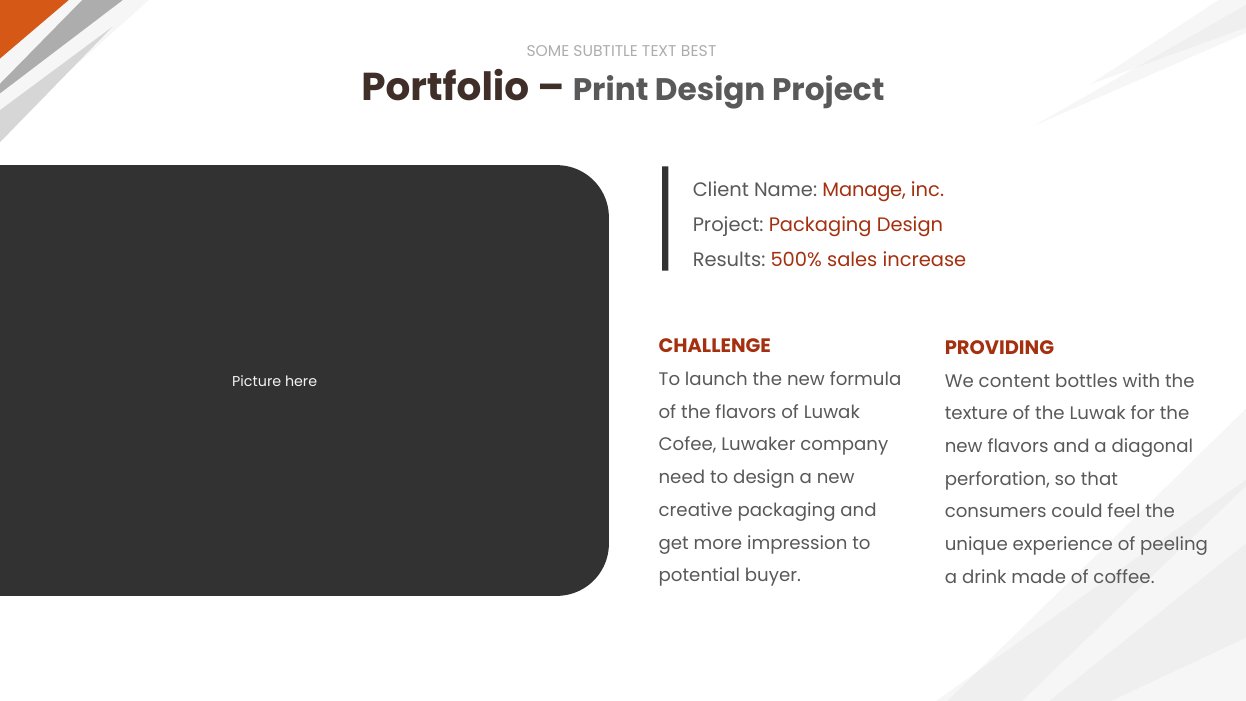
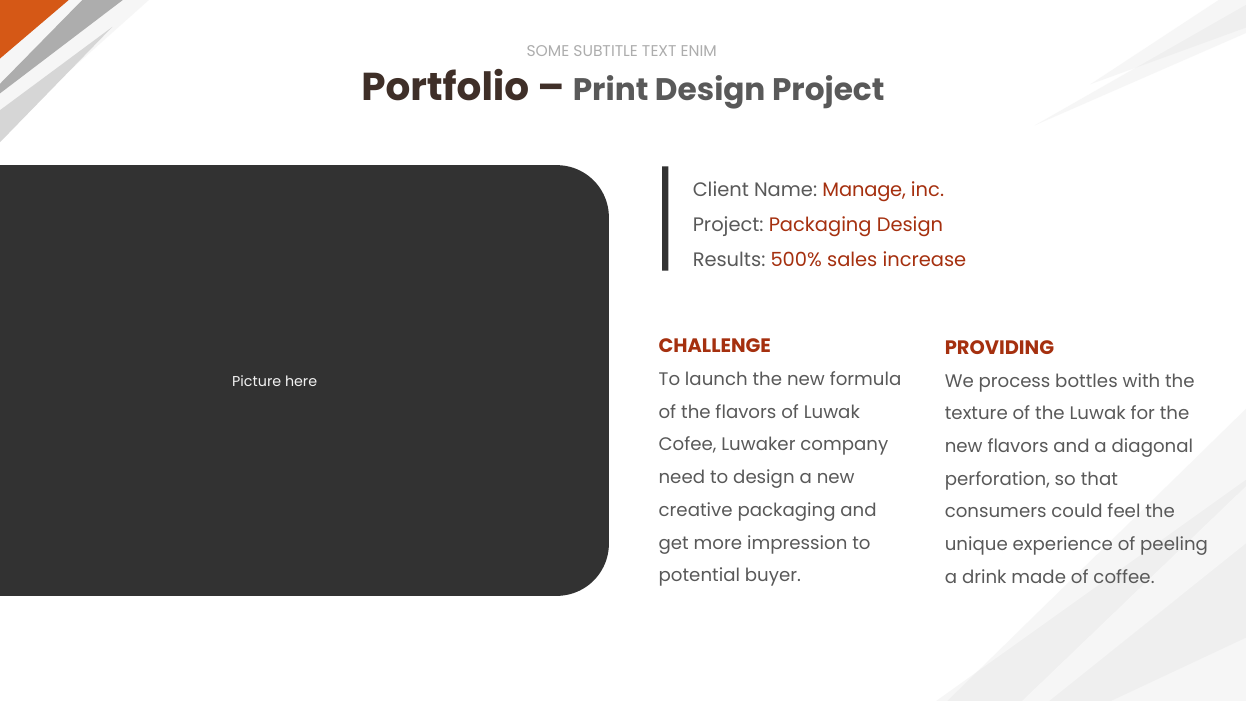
BEST: BEST -> ENIM (699, 51)
content: content -> process (1015, 381)
